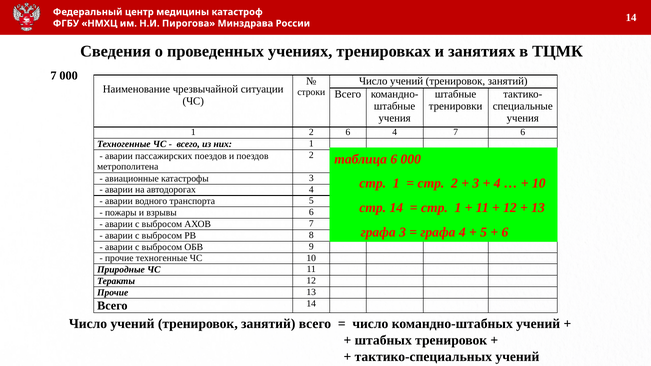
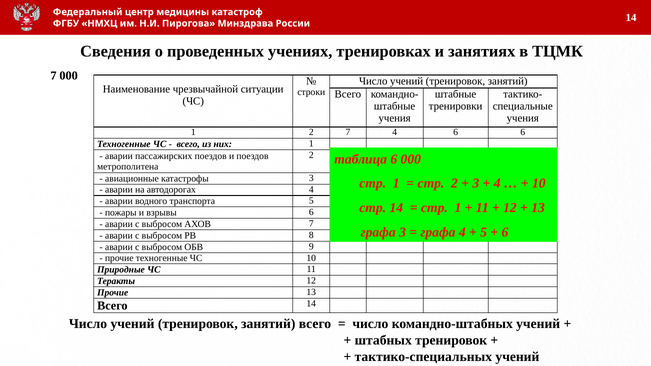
2 6: 6 -> 7 (348, 132)
4 7: 7 -> 6 (456, 132)
